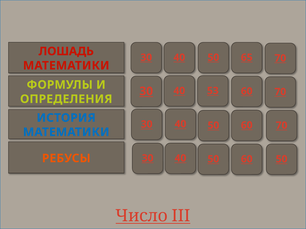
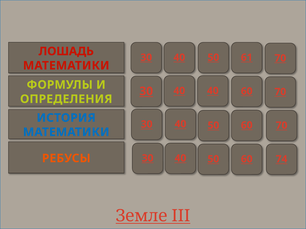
65: 65 -> 61 (247, 58)
40 53: 53 -> 40 (213, 91)
60 50: 50 -> 74 (282, 159)
Число: Число -> Земле (142, 216)
